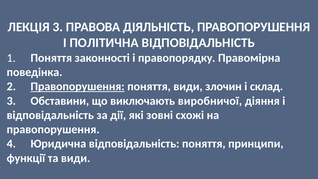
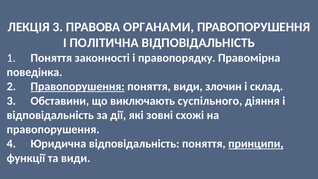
ДІЯЛЬНІСТЬ: ДІЯЛЬНІСТЬ -> ОРГАНАМИ (159, 27)
виробничої: виробничої -> суспільного (210, 101)
принципи underline: none -> present (256, 144)
